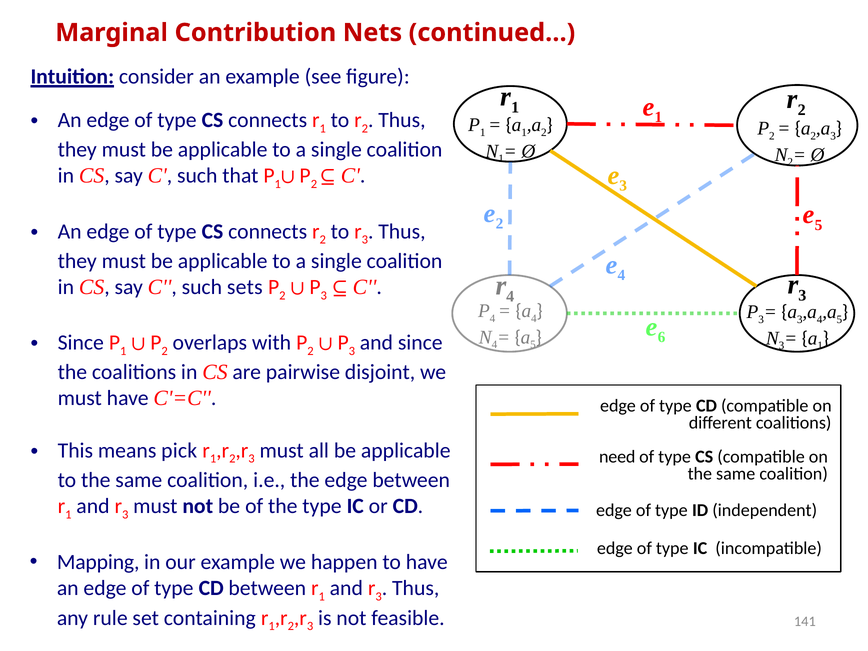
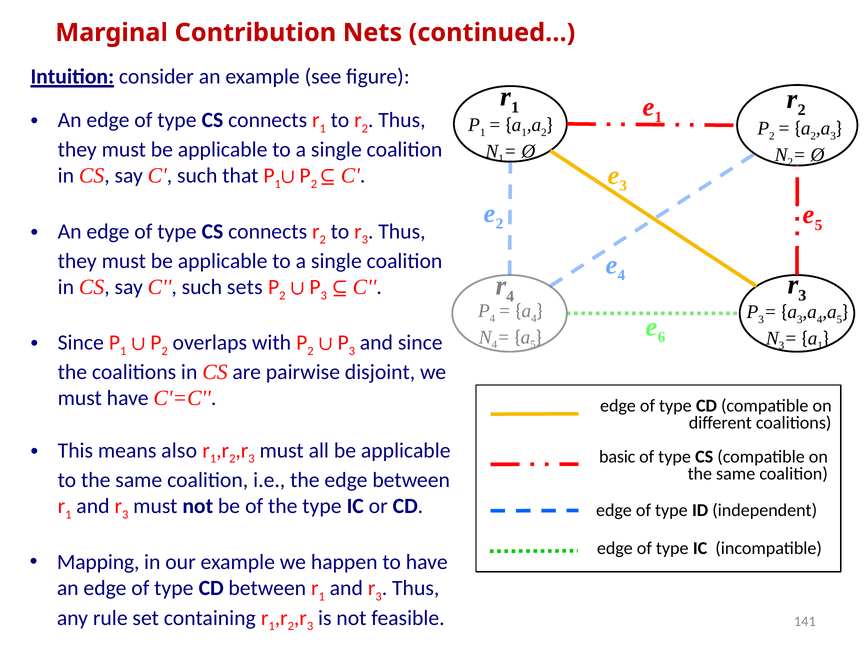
pick: pick -> also (179, 450)
need: need -> basic (617, 457)
